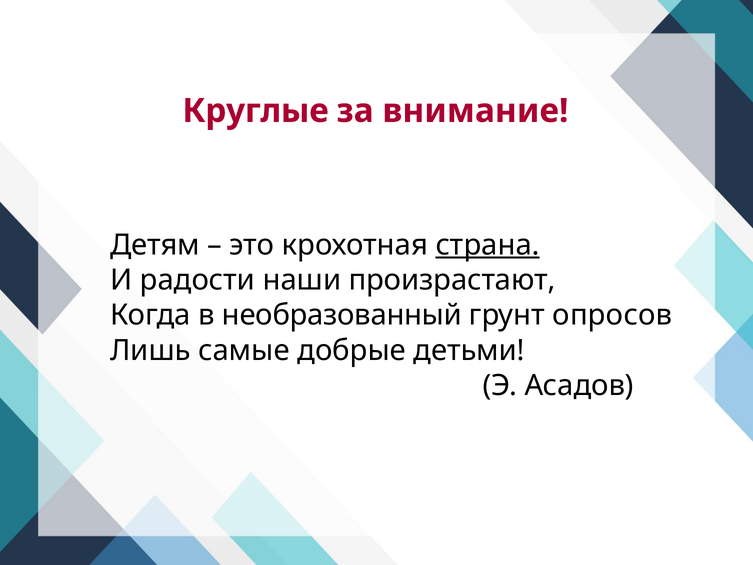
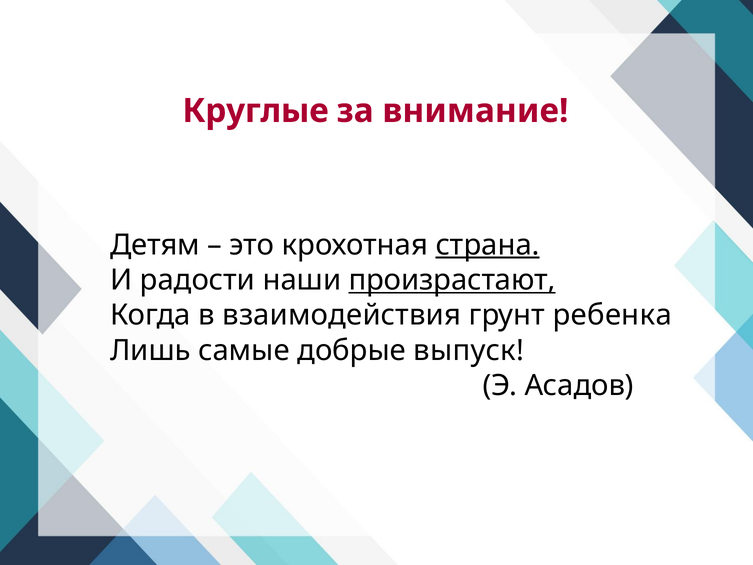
произрастают underline: none -> present (452, 280)
необразованный: необразованный -> взаимодействия (342, 315)
опросов: опросов -> ребенка (612, 315)
детьми: детьми -> выпуск (469, 350)
